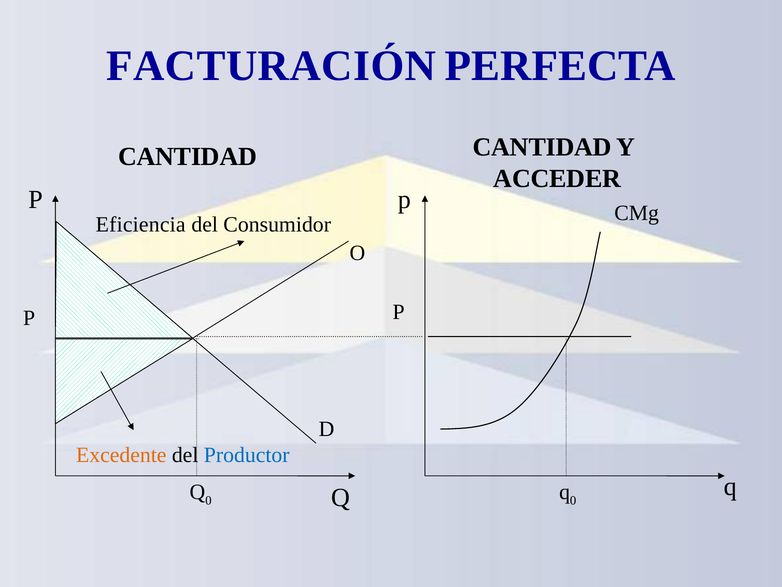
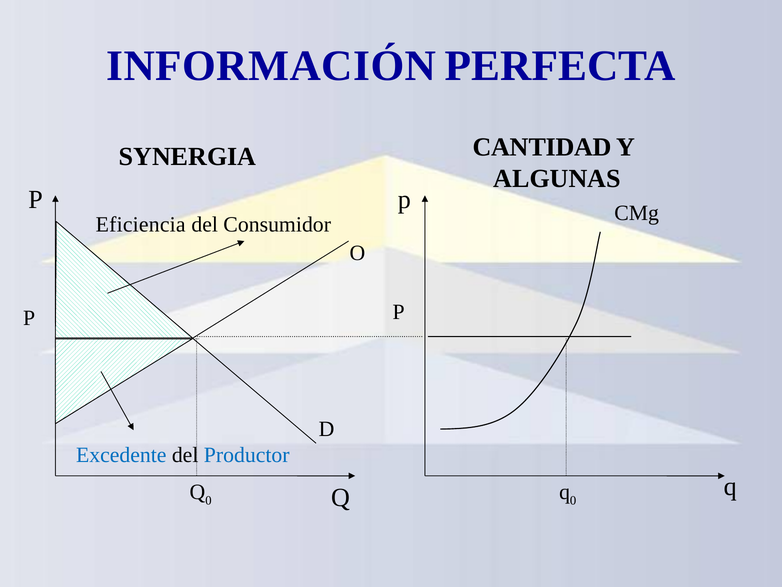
FACTURACIÓN: FACTURACIÓN -> INFORMACIÓN (271, 66)
CANTIDAD: CANTIDAD -> SYNERGIA (187, 157)
ACCEDER: ACCEDER -> ALGUNAS (557, 178)
Excedente colour: orange -> blue (121, 455)
